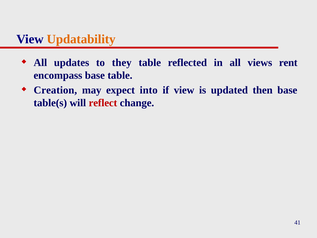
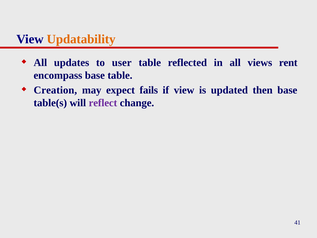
they: they -> user (122, 63)
into: into -> fails (149, 90)
reflect colour: red -> purple (103, 103)
